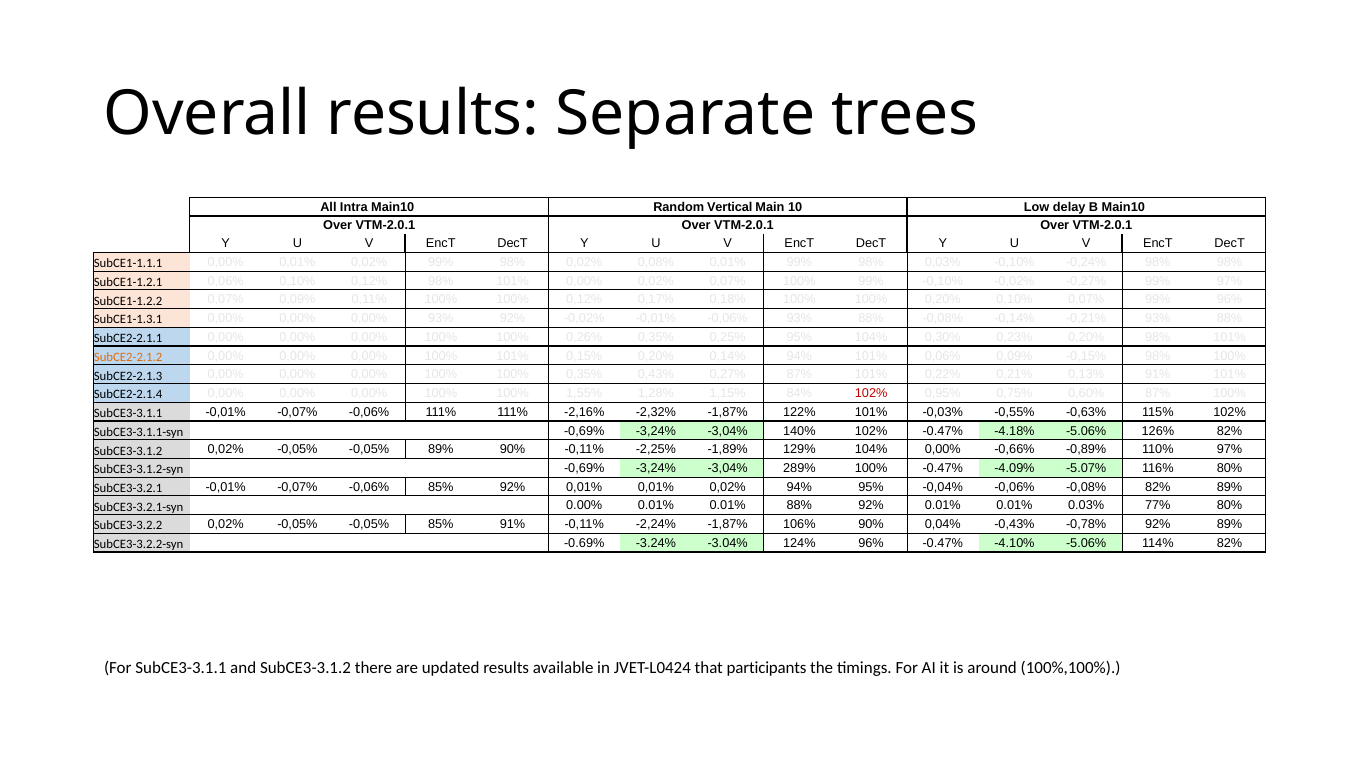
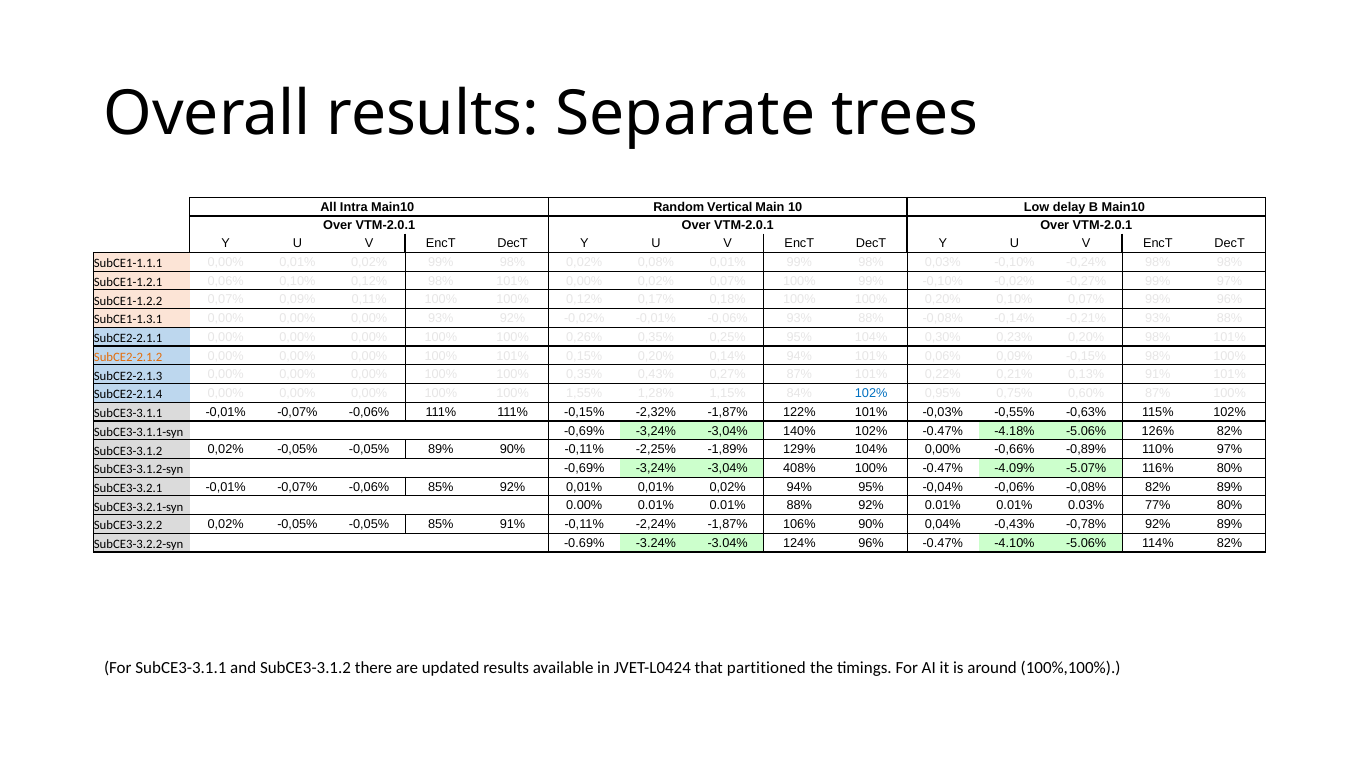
102% colour: red -> blue (871, 394)
111% -2,16%: -2,16% -> -0,15% (584, 412)
289%: 289% -> 408% (799, 469)
participants: participants -> partitioned (766, 668)
